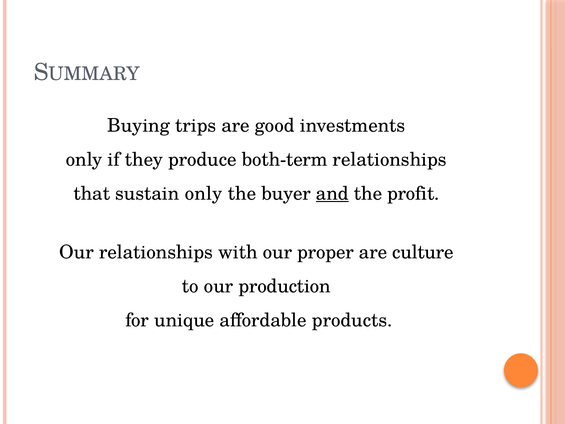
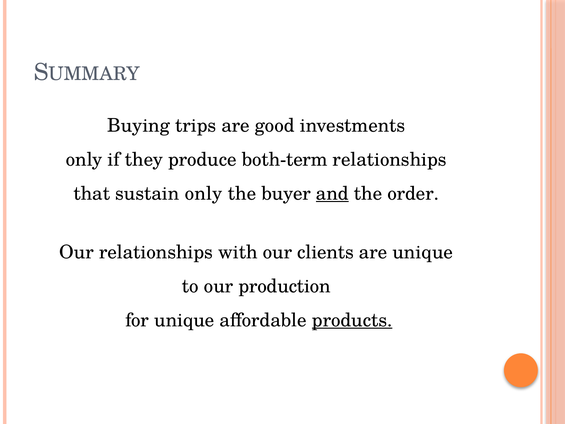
profit: profit -> order (413, 193)
proper: proper -> clients (326, 252)
are culture: culture -> unique (423, 252)
products underline: none -> present (352, 320)
